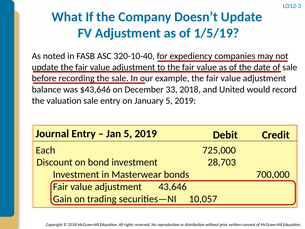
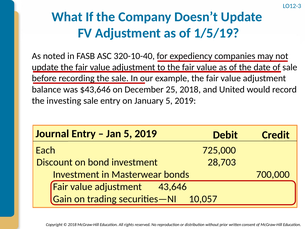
33: 33 -> 25 (172, 89)
valuation: valuation -> investing (64, 101)
